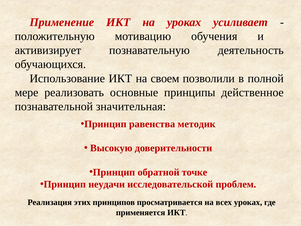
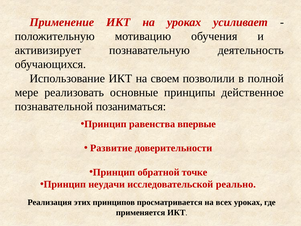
значительная: значительная -> позаниматься (131, 106)
методик: методик -> впервые (197, 124)
Высокую: Высокую -> Развитие (111, 148)
проблем: проблем -> реально (236, 184)
